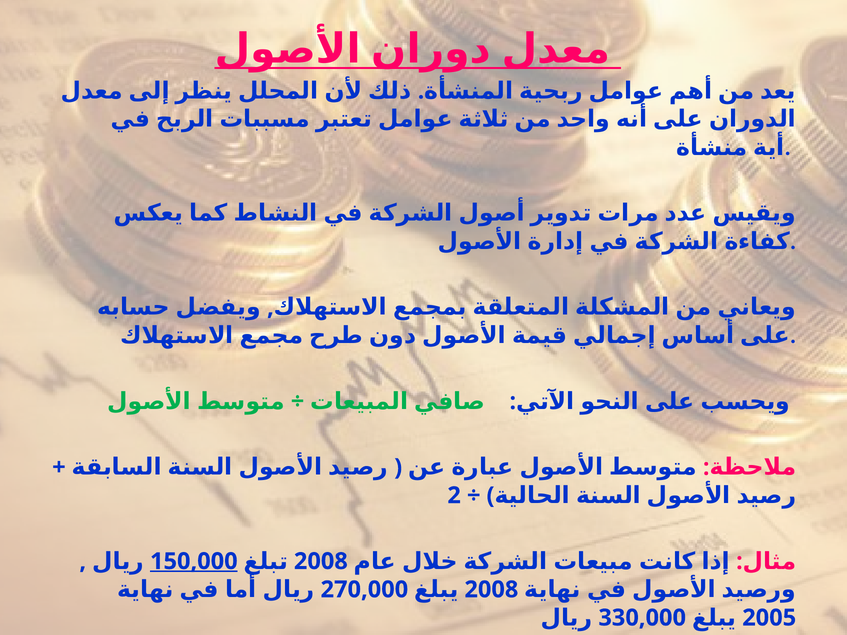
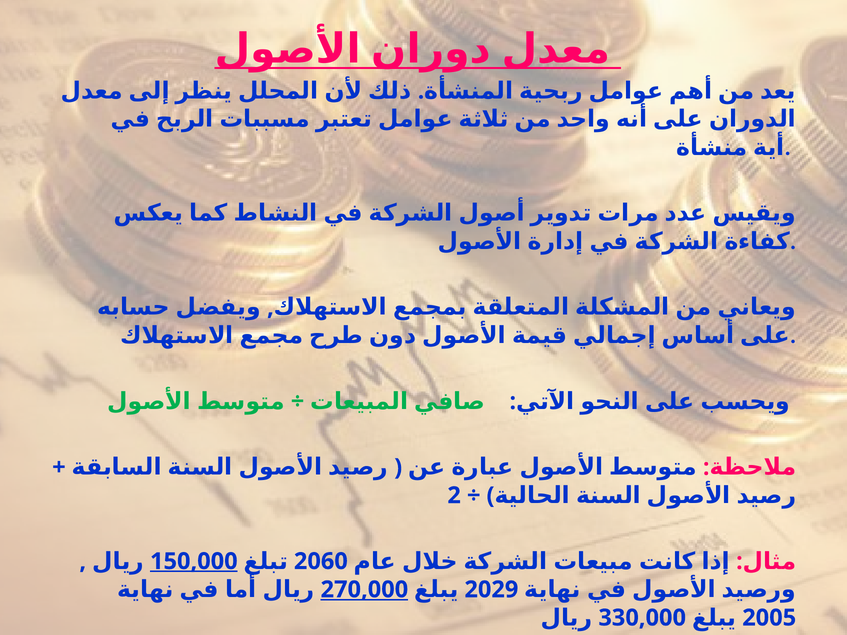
2008: 2008 -> 2060 (321, 562)
270,000 underline: none -> present (364, 590)
2008: 2008 -> 2029 (491, 590)
